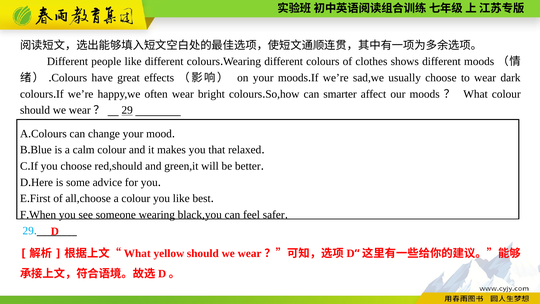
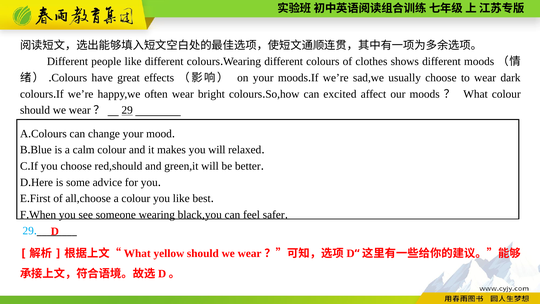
smarter: smarter -> excited (340, 94)
you that: that -> will (217, 150)
